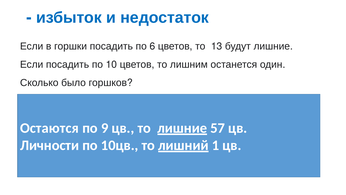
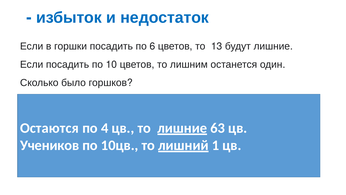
9: 9 -> 4 (105, 128)
57: 57 -> 63 (218, 128)
Личности: Личности -> Учеников (50, 145)
